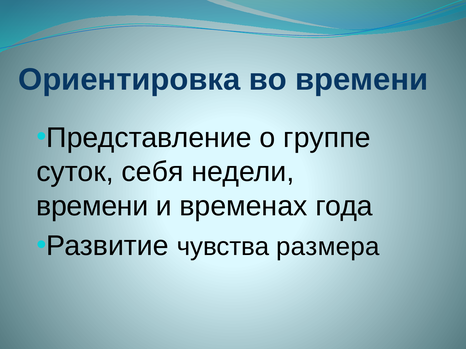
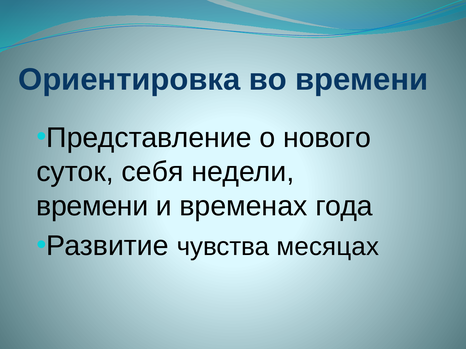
группе: группе -> нового (327, 138)
размера: размера -> месяцах (328, 247)
